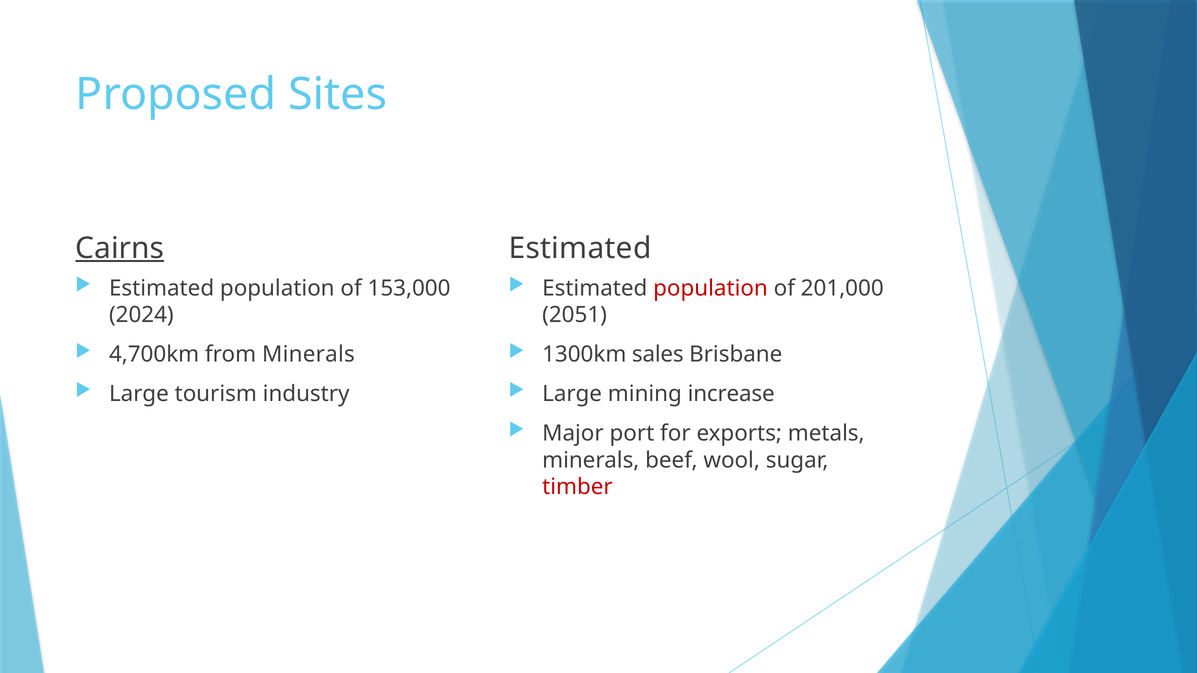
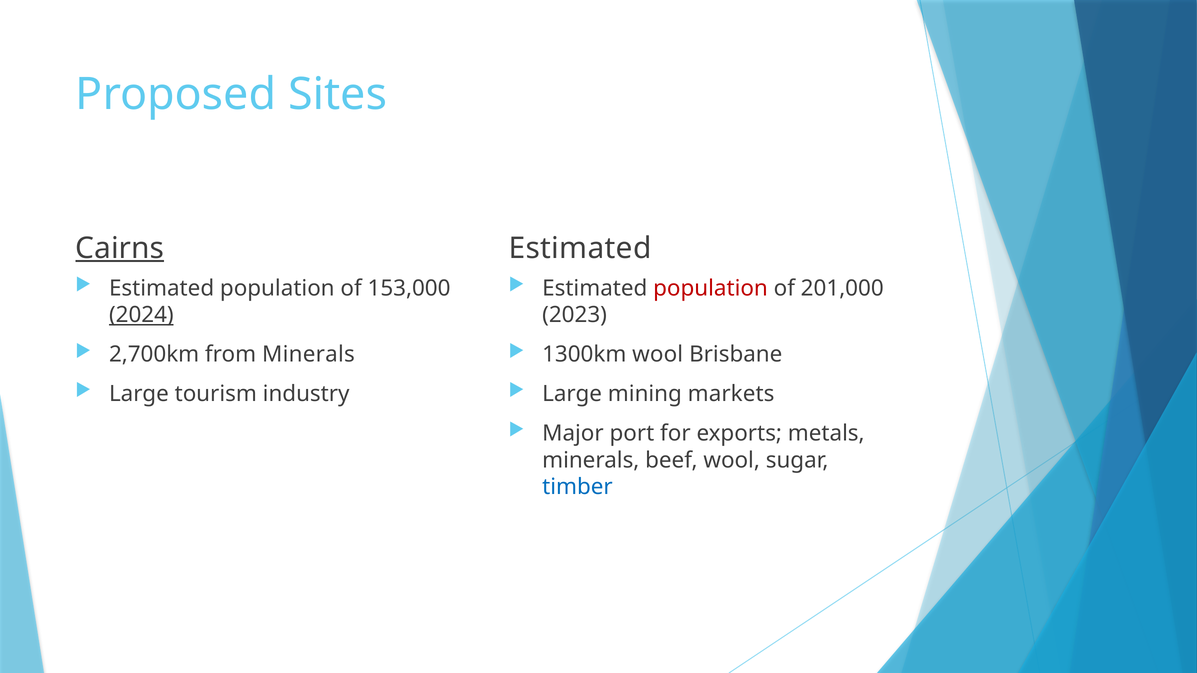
2024 underline: none -> present (141, 315)
2051: 2051 -> 2023 (575, 315)
4,700km: 4,700km -> 2,700km (154, 355)
1300km sales: sales -> wool (658, 355)
increase: increase -> markets (731, 394)
timber colour: red -> blue (577, 487)
